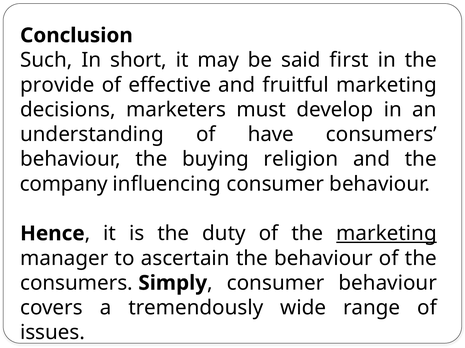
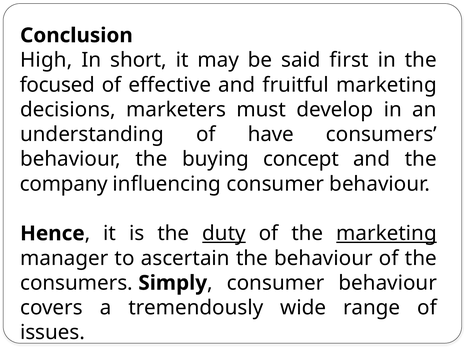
Such: Such -> High (46, 60)
provide: provide -> focused (57, 85)
religion: religion -> concept (301, 160)
duty underline: none -> present (224, 234)
